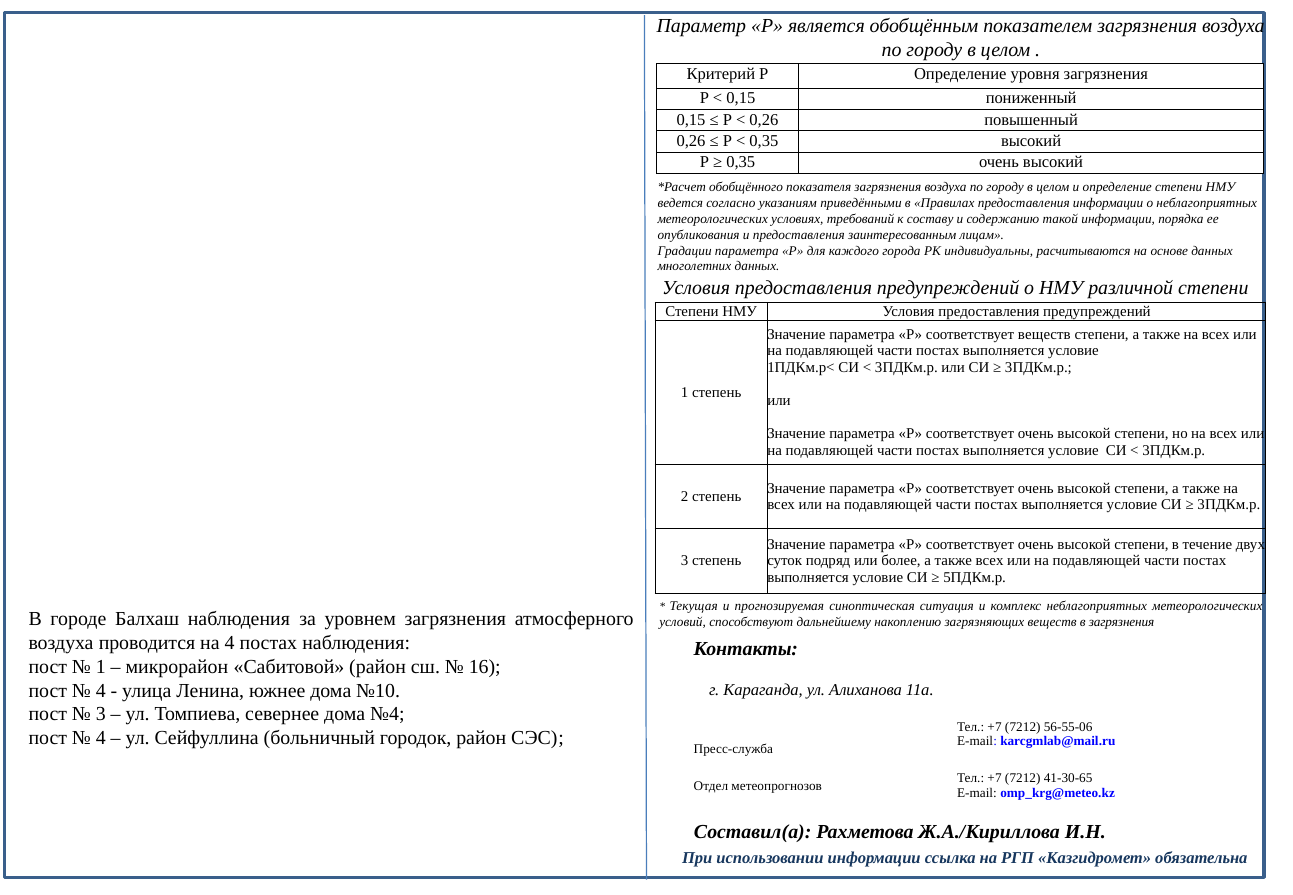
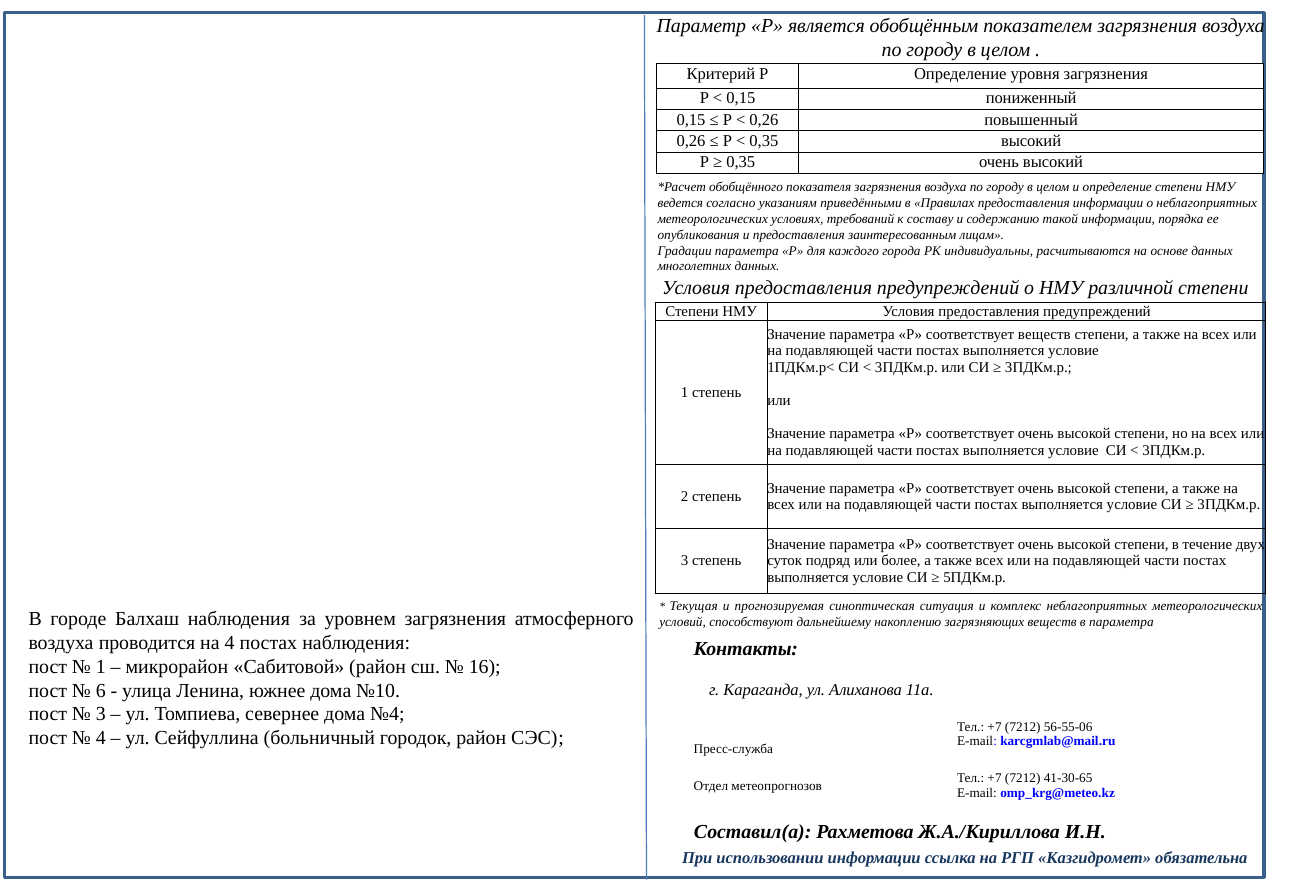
в загрязнения: загрязнения -> параметра (1121, 622)
4: 4 -> 6 (101, 691)
